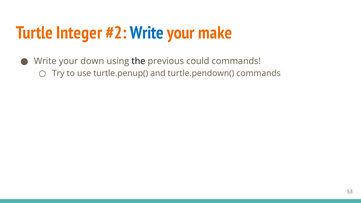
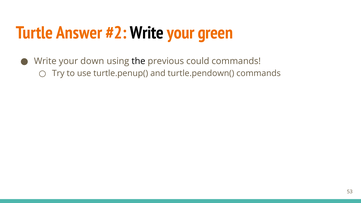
Integer: Integer -> Answer (79, 33)
Write colour: blue -> black (147, 33)
make: make -> green (215, 33)
